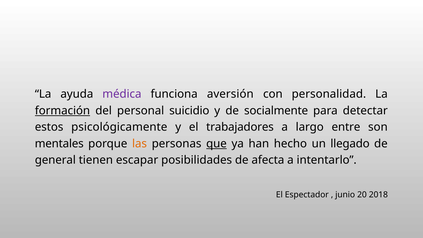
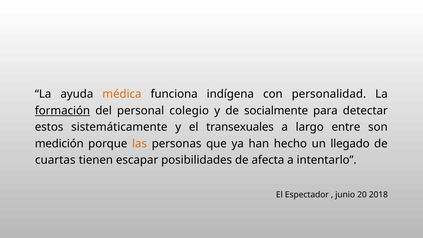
médica colour: purple -> orange (122, 94)
aversión: aversión -> indígena (230, 94)
suicidio: suicidio -> colegio (189, 111)
psicológicamente: psicológicamente -> sistemáticamente (119, 127)
trabajadores: trabajadores -> transexuales (240, 127)
mentales: mentales -> medición (59, 144)
que underline: present -> none (216, 144)
general: general -> cuartas (55, 160)
